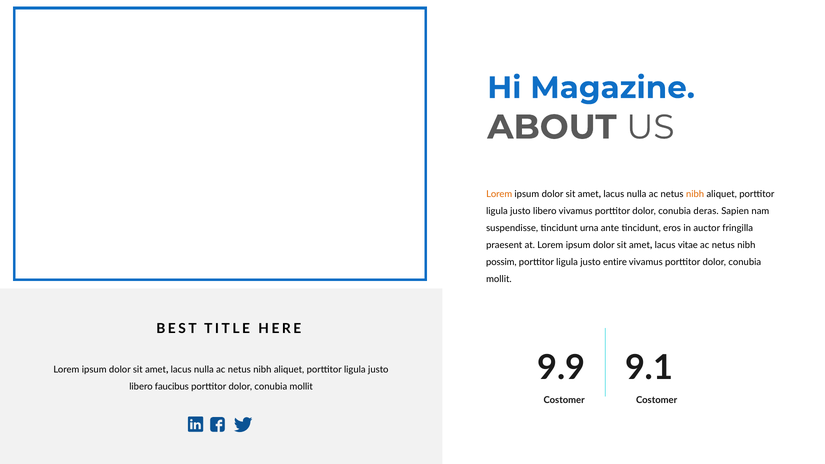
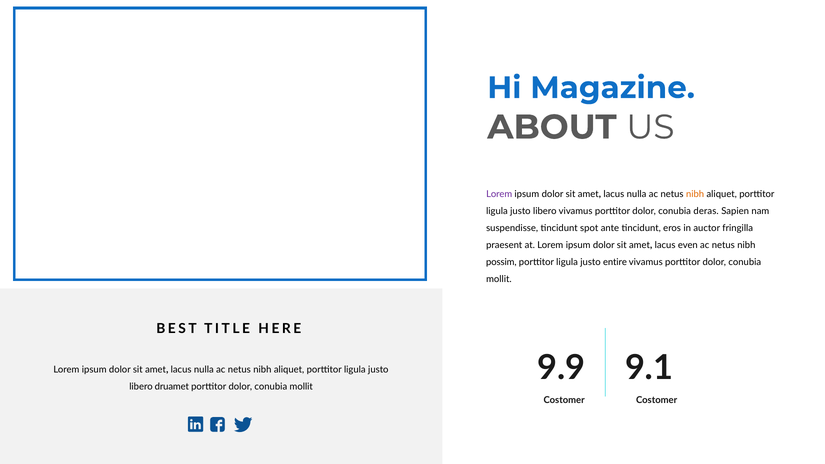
Lorem colour: orange -> purple (499, 194)
urna: urna -> spot (589, 228)
vitae: vitae -> even (688, 245)
faucibus: faucibus -> druamet (172, 387)
